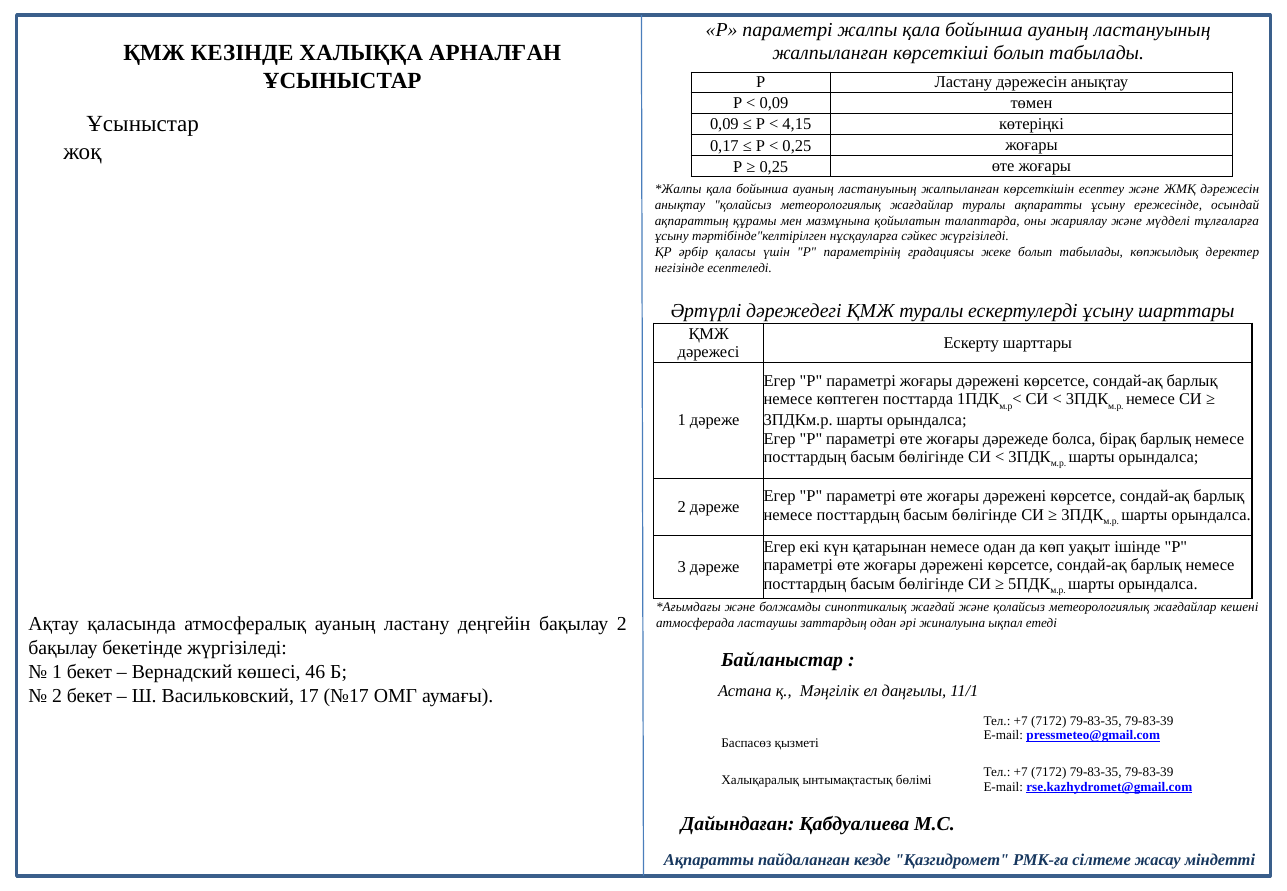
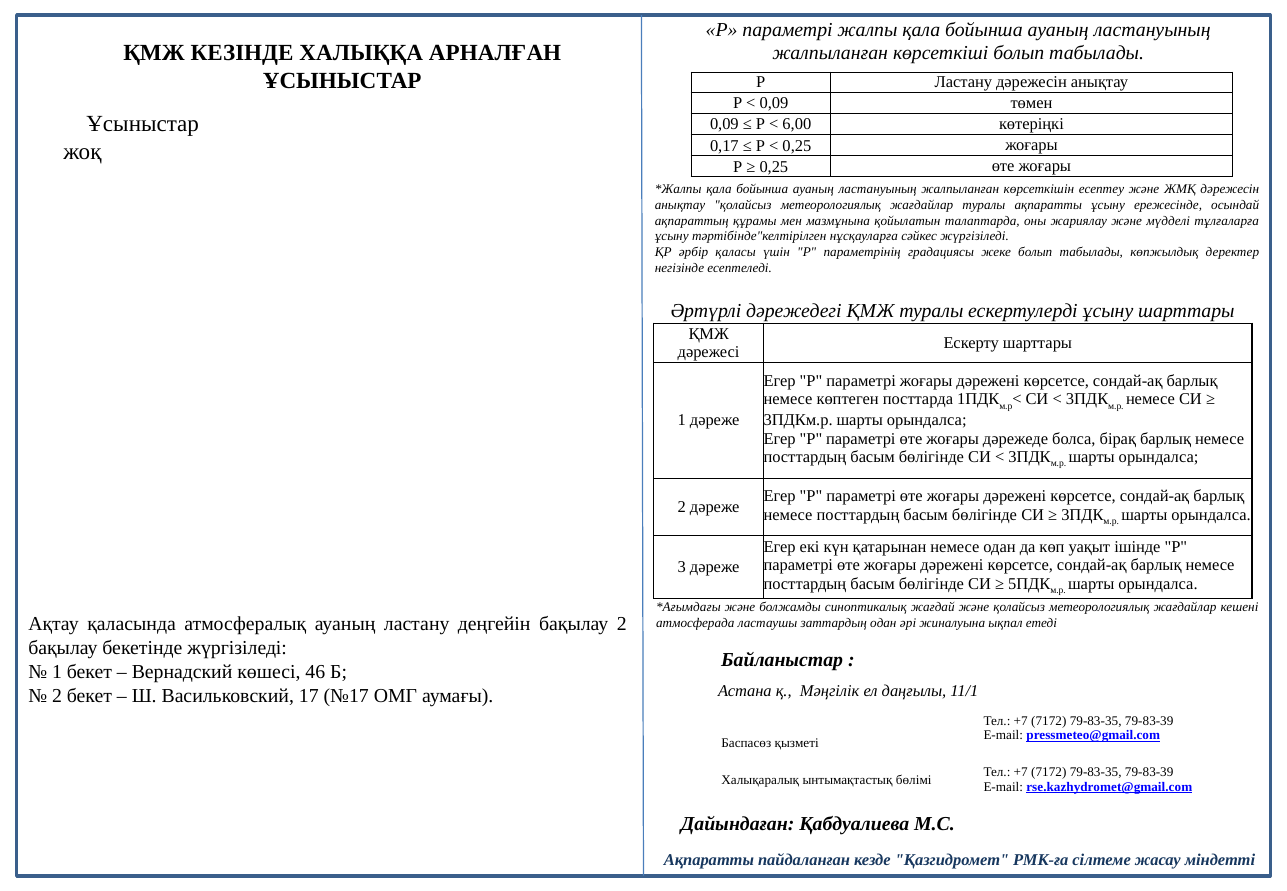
4,15: 4,15 -> 6,00 (797, 124)
